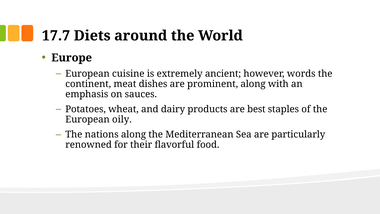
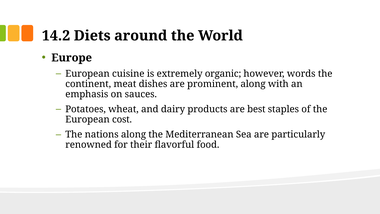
17.7: 17.7 -> 14.2 (56, 36)
ancient: ancient -> organic (223, 74)
oily: oily -> cost (122, 119)
